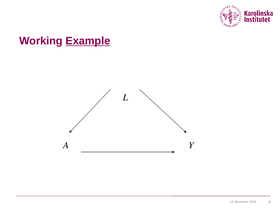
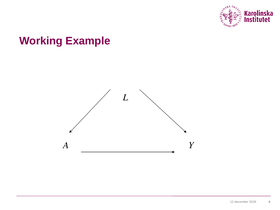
Example underline: present -> none (88, 41)
